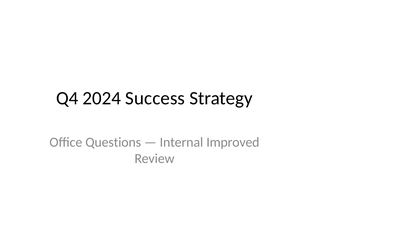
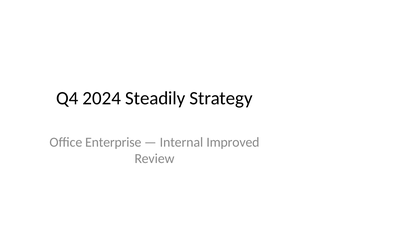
Success: Success -> Steadily (155, 98)
Questions: Questions -> Enterprise (113, 142)
